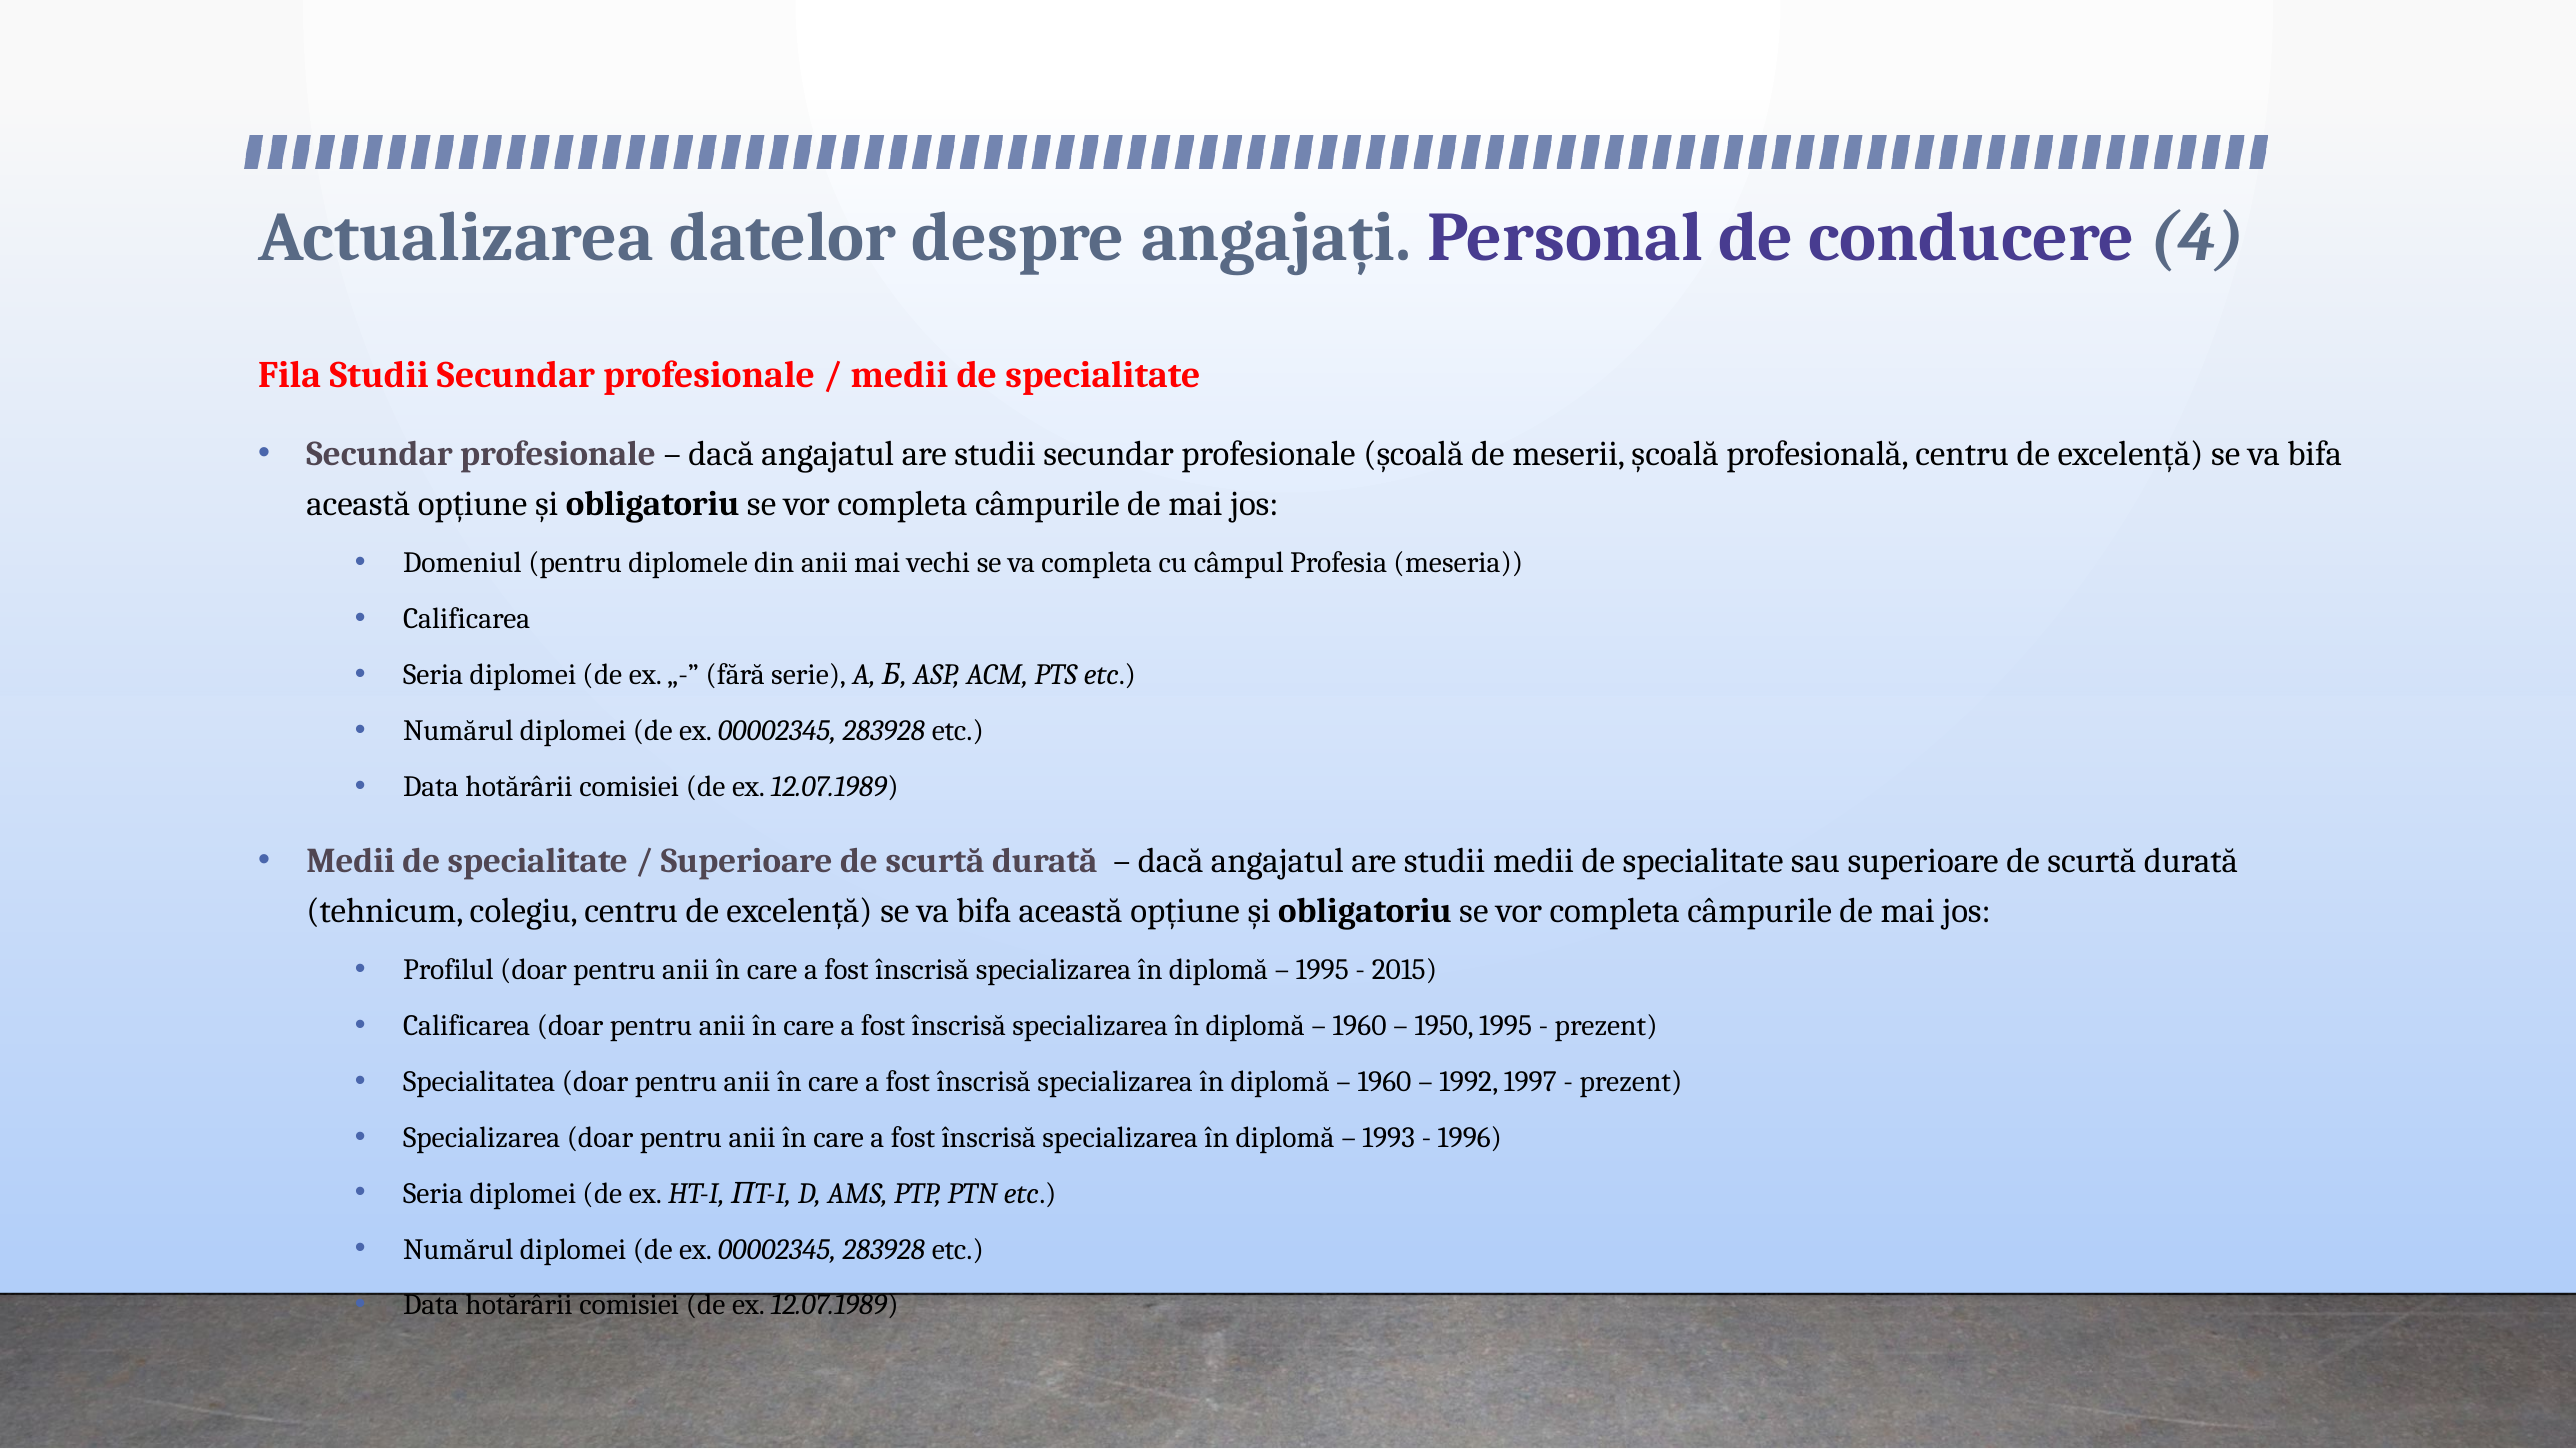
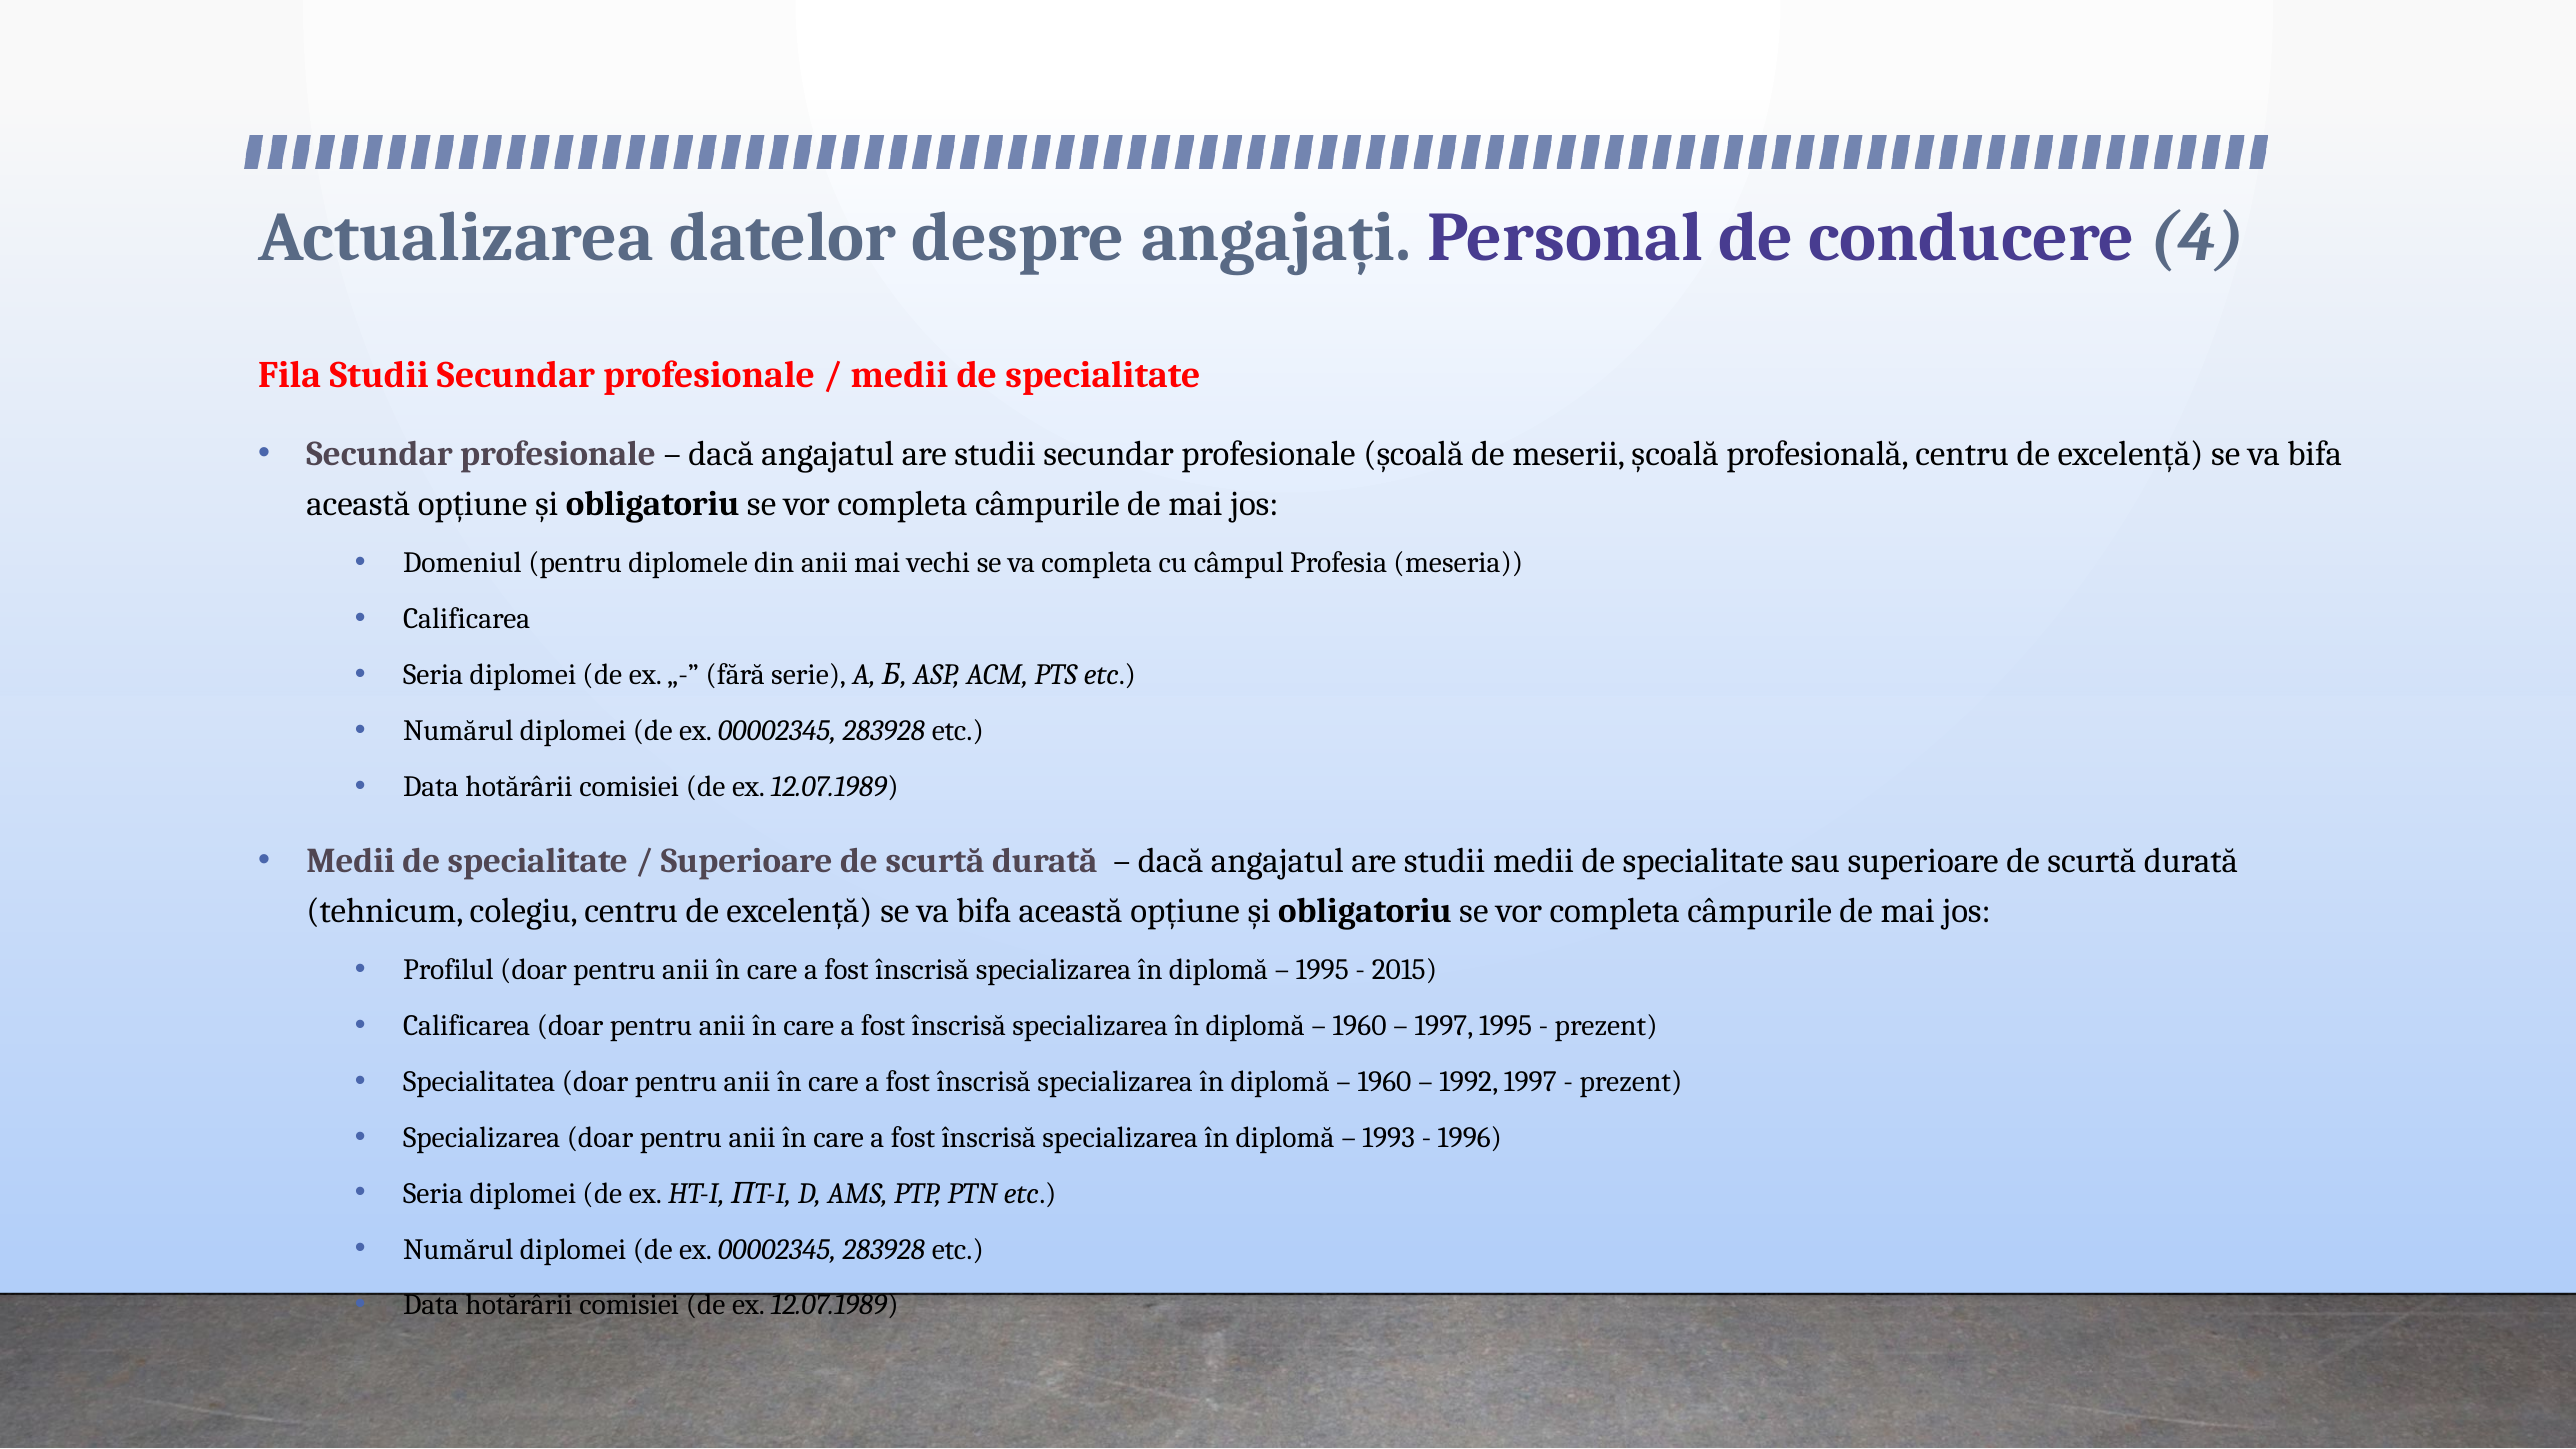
1950: 1950 -> 1997 (1444, 1026)
